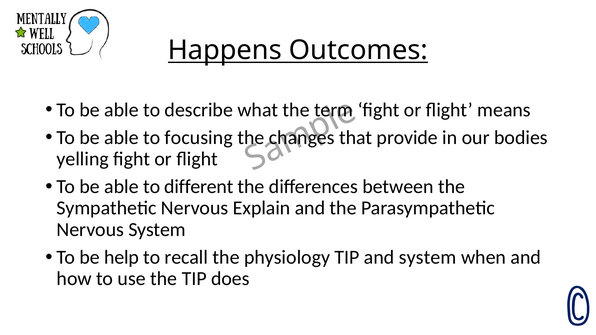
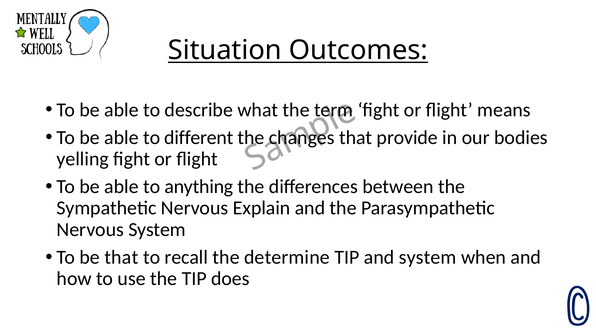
Happens: Happens -> Situation (225, 50)
focusing: focusing -> different (199, 138)
different: different -> anything (199, 187)
be help: help -> that (121, 257)
physiology: physiology -> determine (287, 257)
